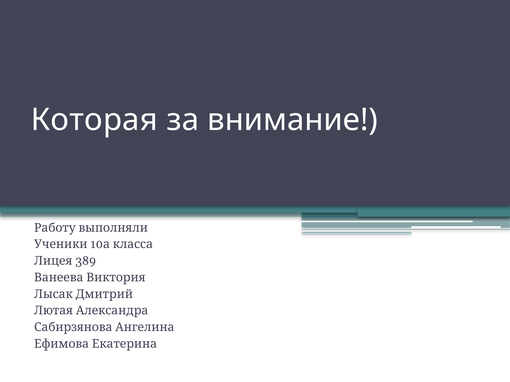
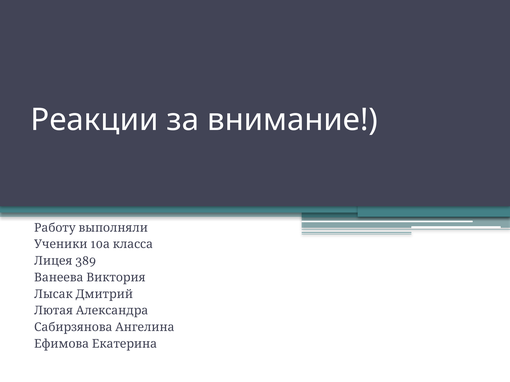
Которая: Которая -> Реакции (94, 120)
